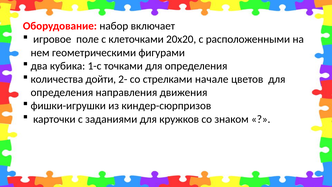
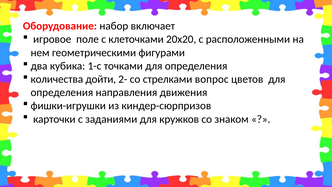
начале: начале -> вопрос (212, 79)
